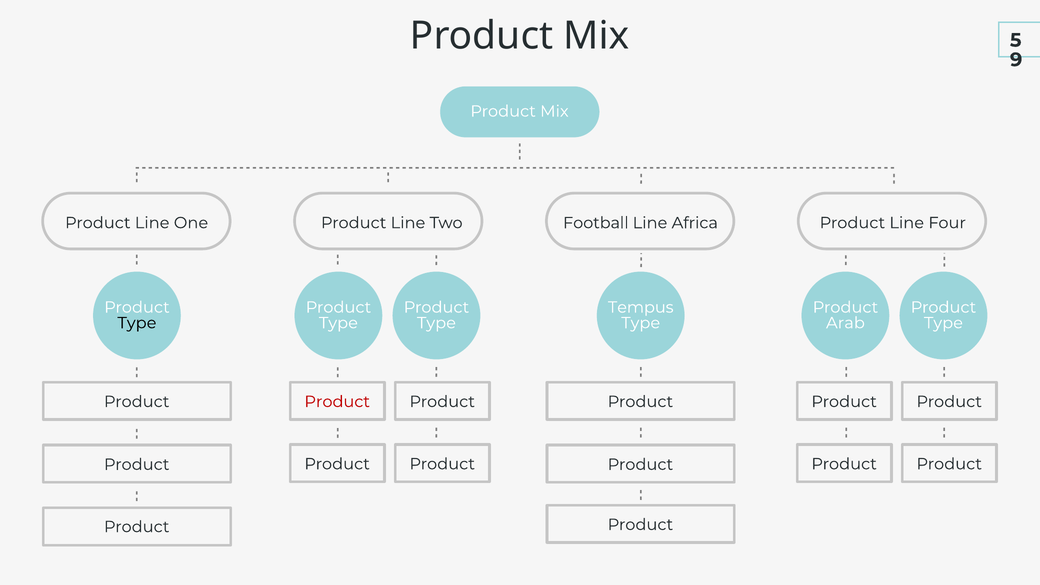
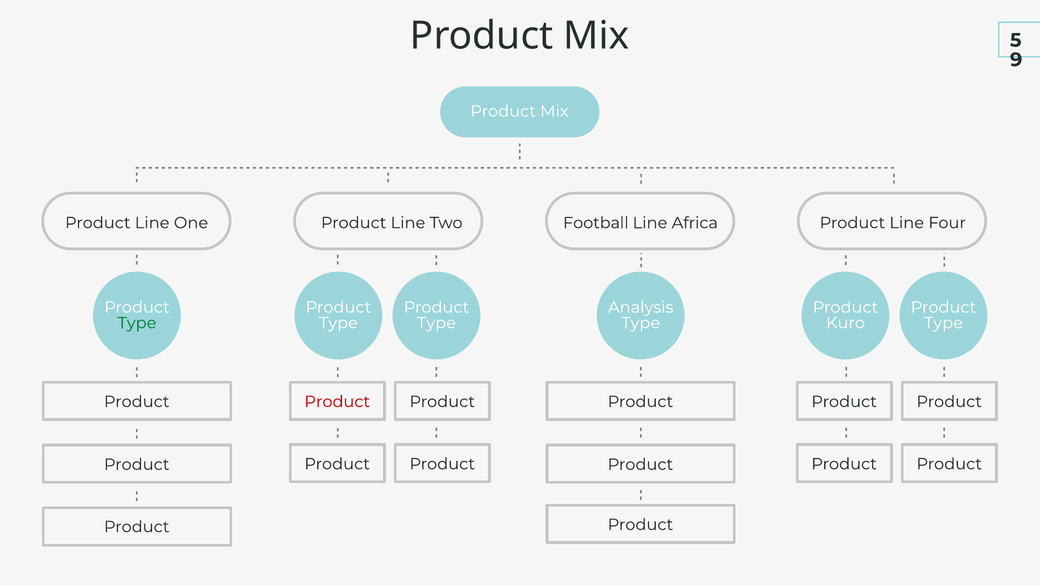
Tempus: Tempus -> Analysis (641, 307)
Type colour: black -> green (137, 323)
Arab: Arab -> Kuro (846, 323)
